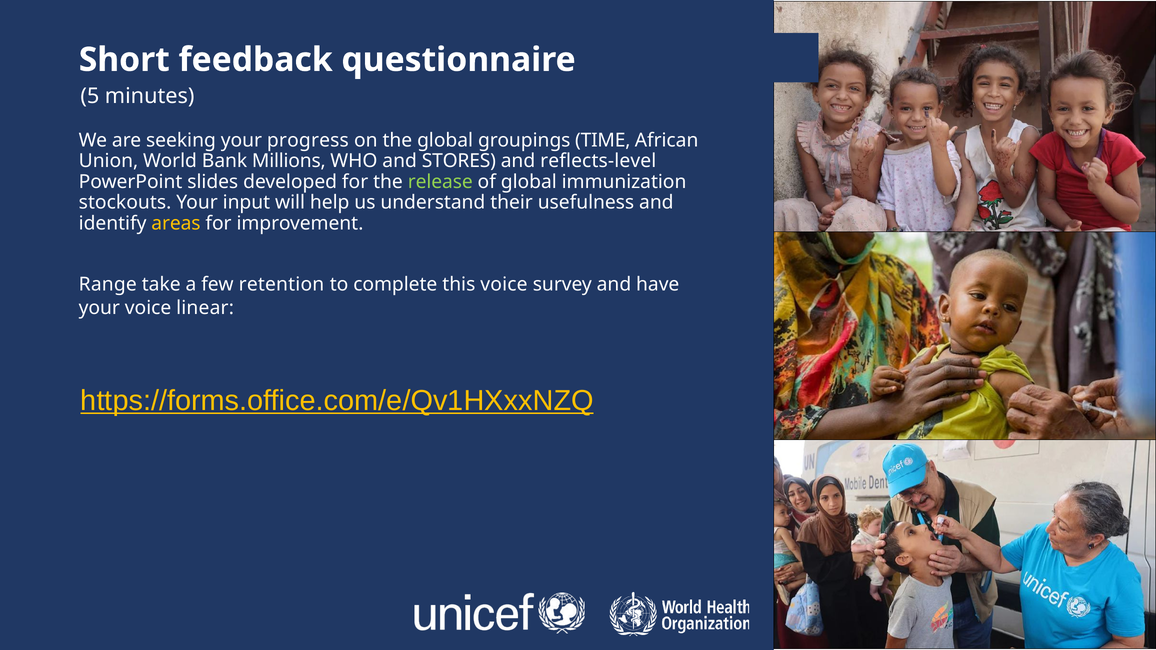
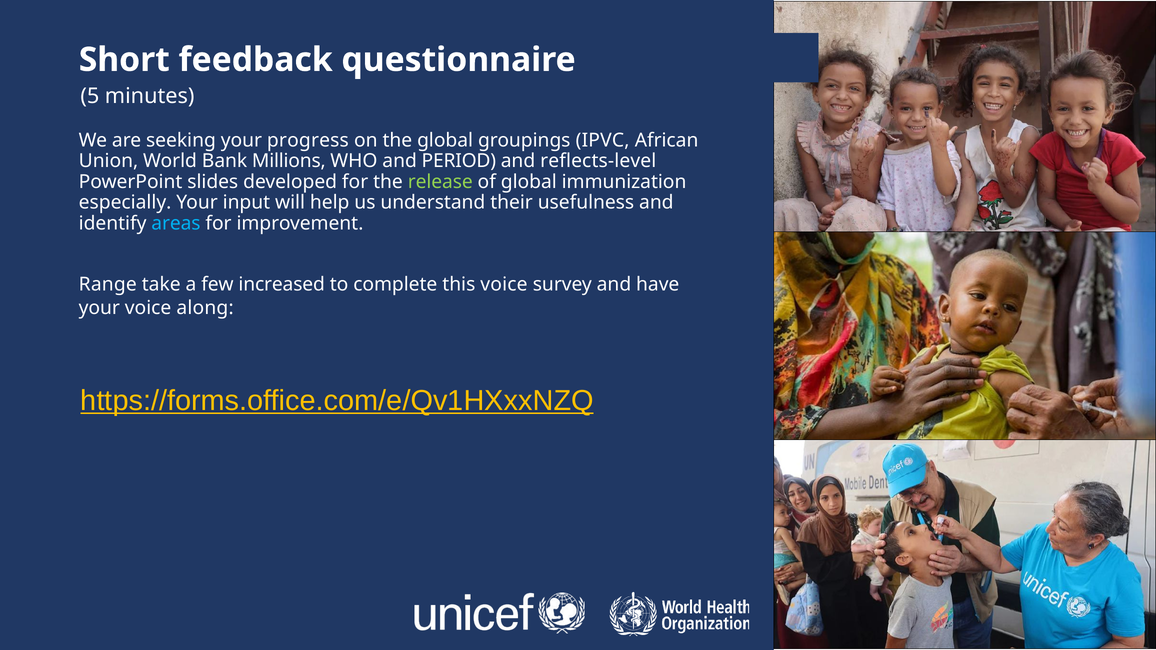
TIME: TIME -> IPVC (603, 140)
STORES: STORES -> PERIOD (459, 161)
stockouts: stockouts -> especially (125, 203)
areas colour: yellow -> light blue (176, 223)
retention: retention -> increased (282, 285)
linear: linear -> along (205, 308)
